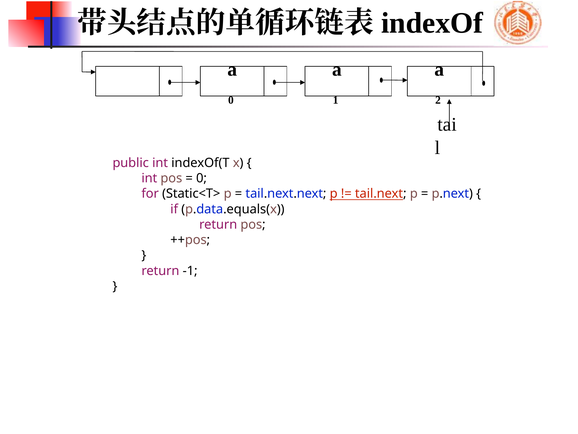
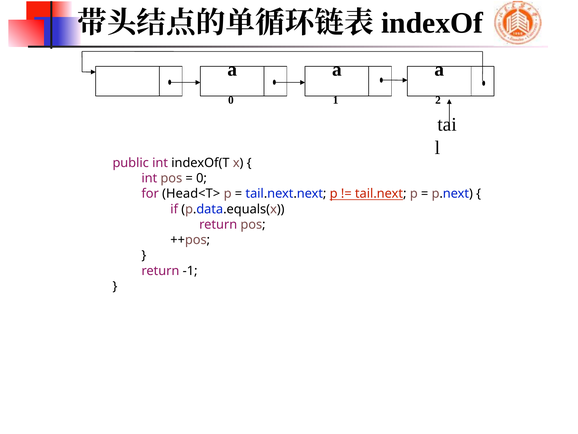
Static<T>: Static<T> -> Head<T> (191, 193)
